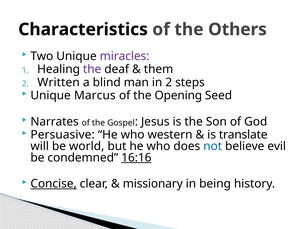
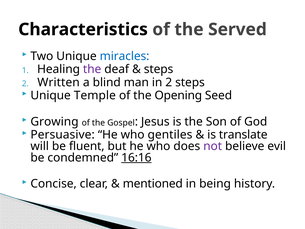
Others: Others -> Served (237, 29)
miracles colour: purple -> blue (125, 56)
them: them -> steps (159, 69)
Marcus: Marcus -> Temple (95, 95)
Narrates: Narrates -> Growing (55, 122)
western: western -> gentiles (170, 135)
world: world -> fluent (87, 146)
not colour: blue -> purple (213, 146)
Concise underline: present -> none (54, 184)
missionary: missionary -> mentioned (153, 184)
